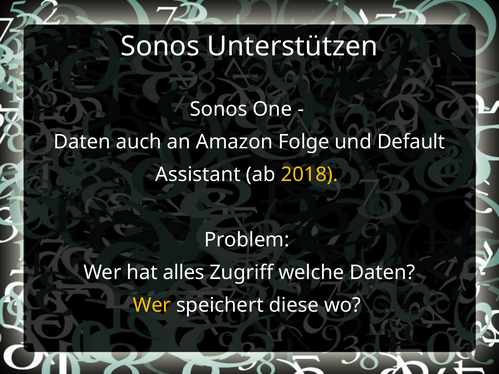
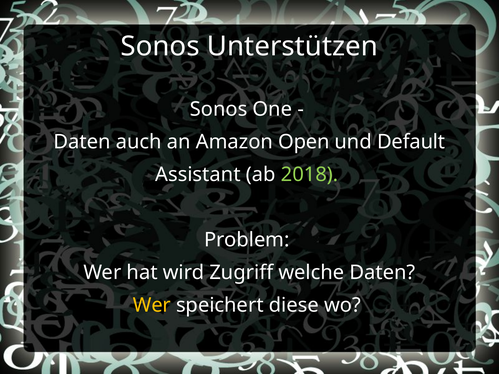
Folge: Folge -> Open (304, 142)
2018 colour: yellow -> light green (310, 175)
alles: alles -> wird (184, 273)
